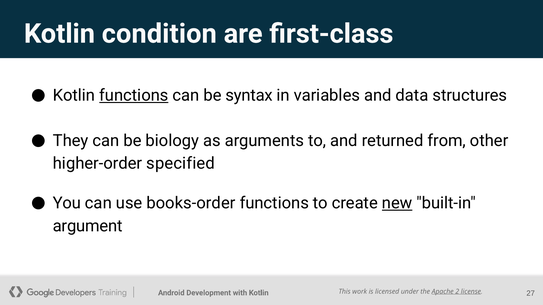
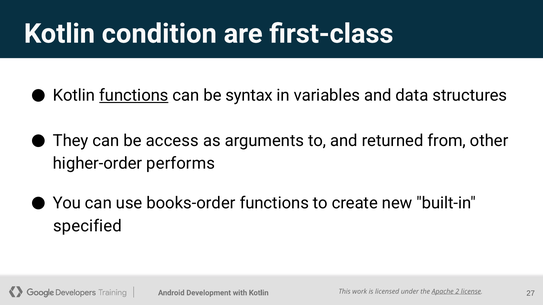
biology: biology -> access (172, 141)
specified: specified -> performs (181, 164)
new underline: present -> none (397, 203)
argument: argument -> specified (87, 226)
